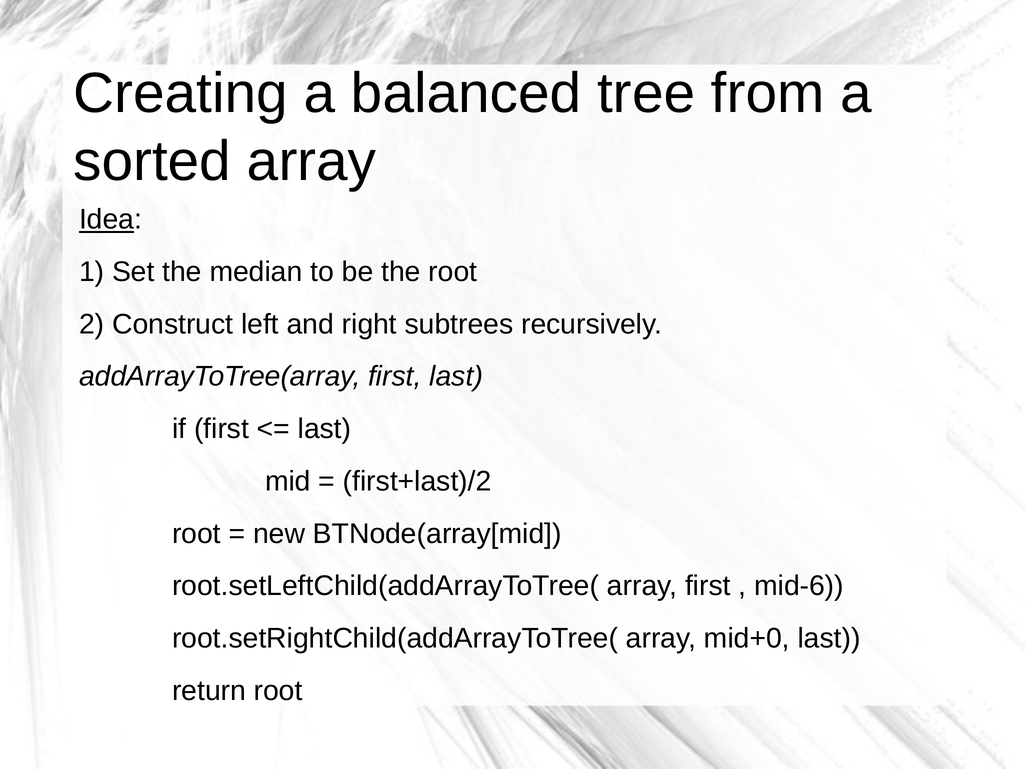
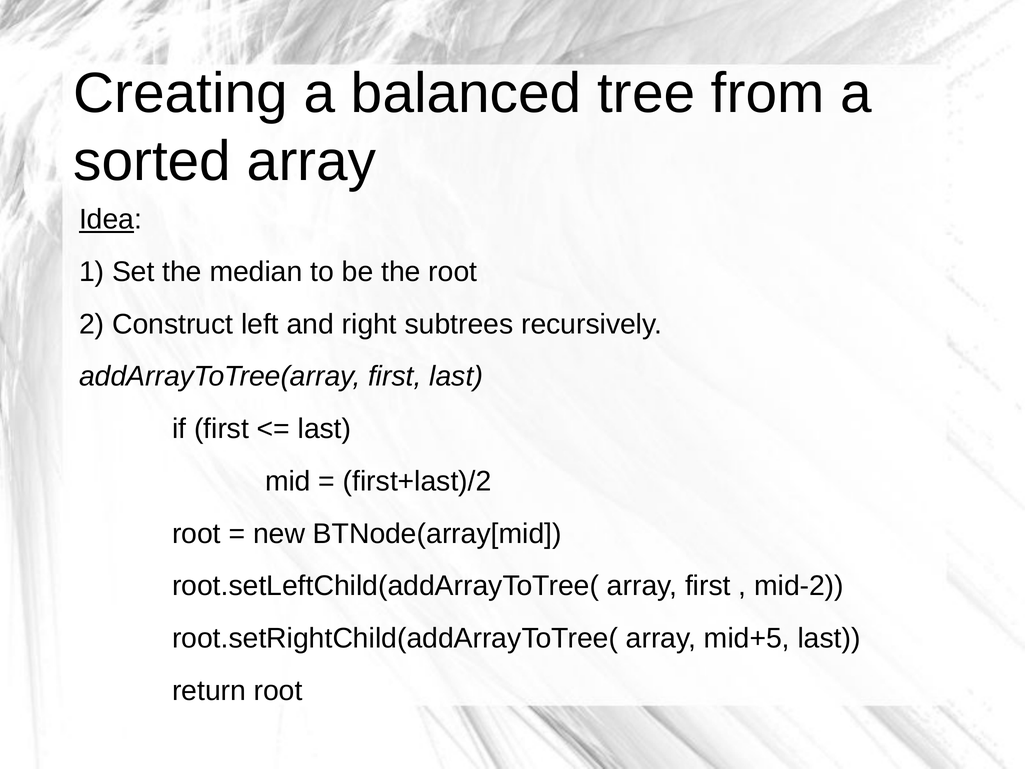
mid-6: mid-6 -> mid-2 (799, 586)
mid+0: mid+0 -> mid+5 (747, 638)
